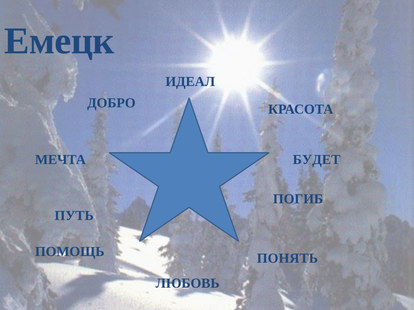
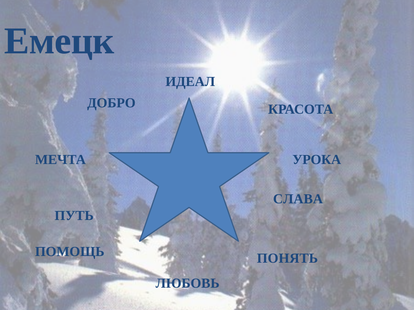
БУДЕТ: БУДЕТ -> УРОКА (317, 160)
ПОГИБ: ПОГИБ -> СЛАВА (298, 199)
